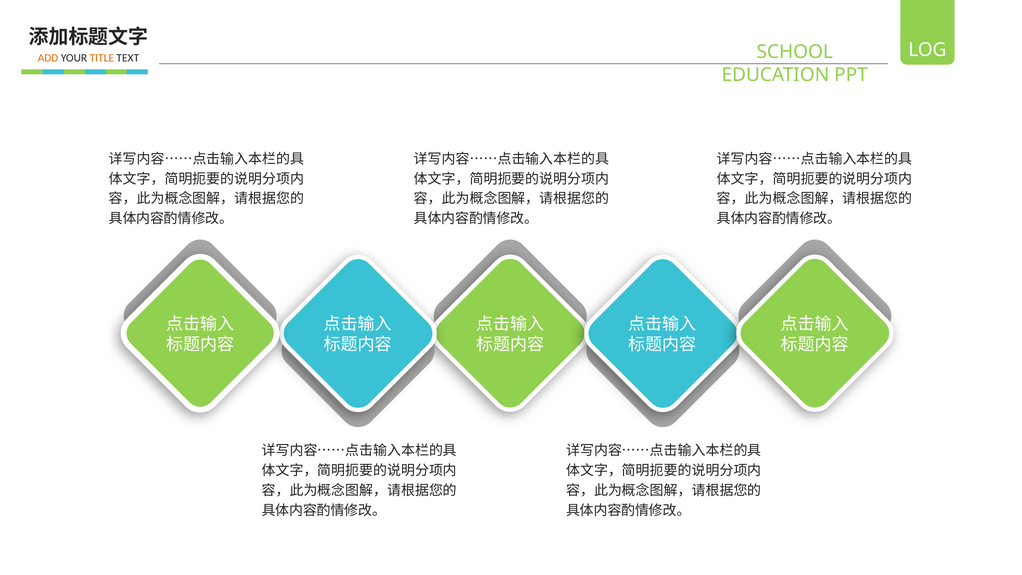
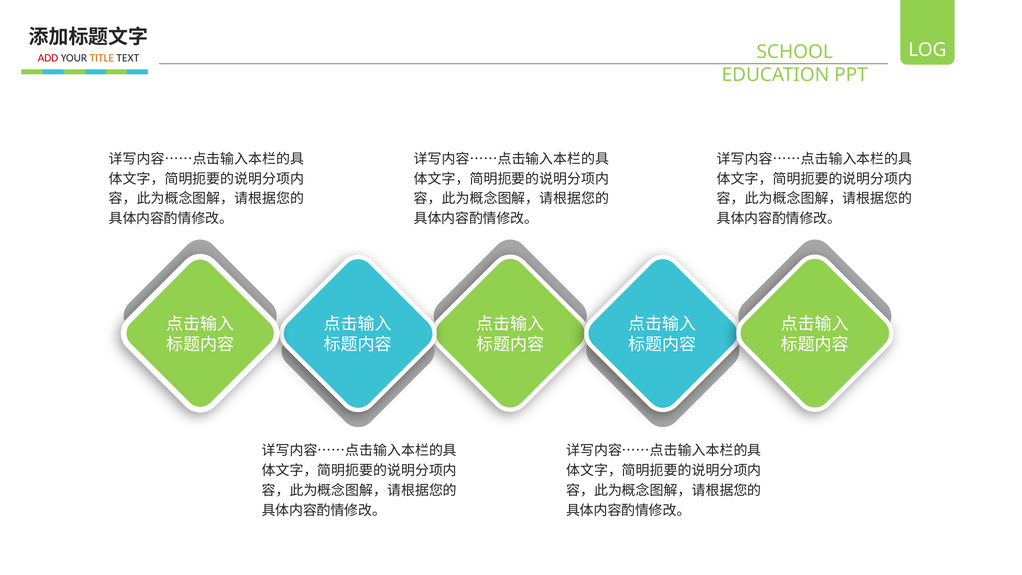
ADD colour: orange -> red (48, 58)
